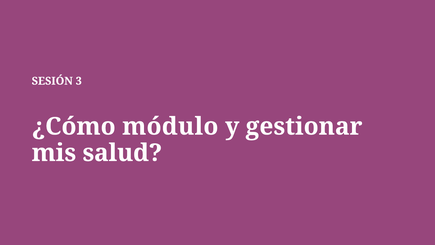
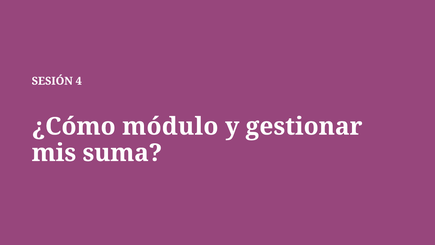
3: 3 -> 4 (79, 81)
salud: salud -> suma (122, 153)
